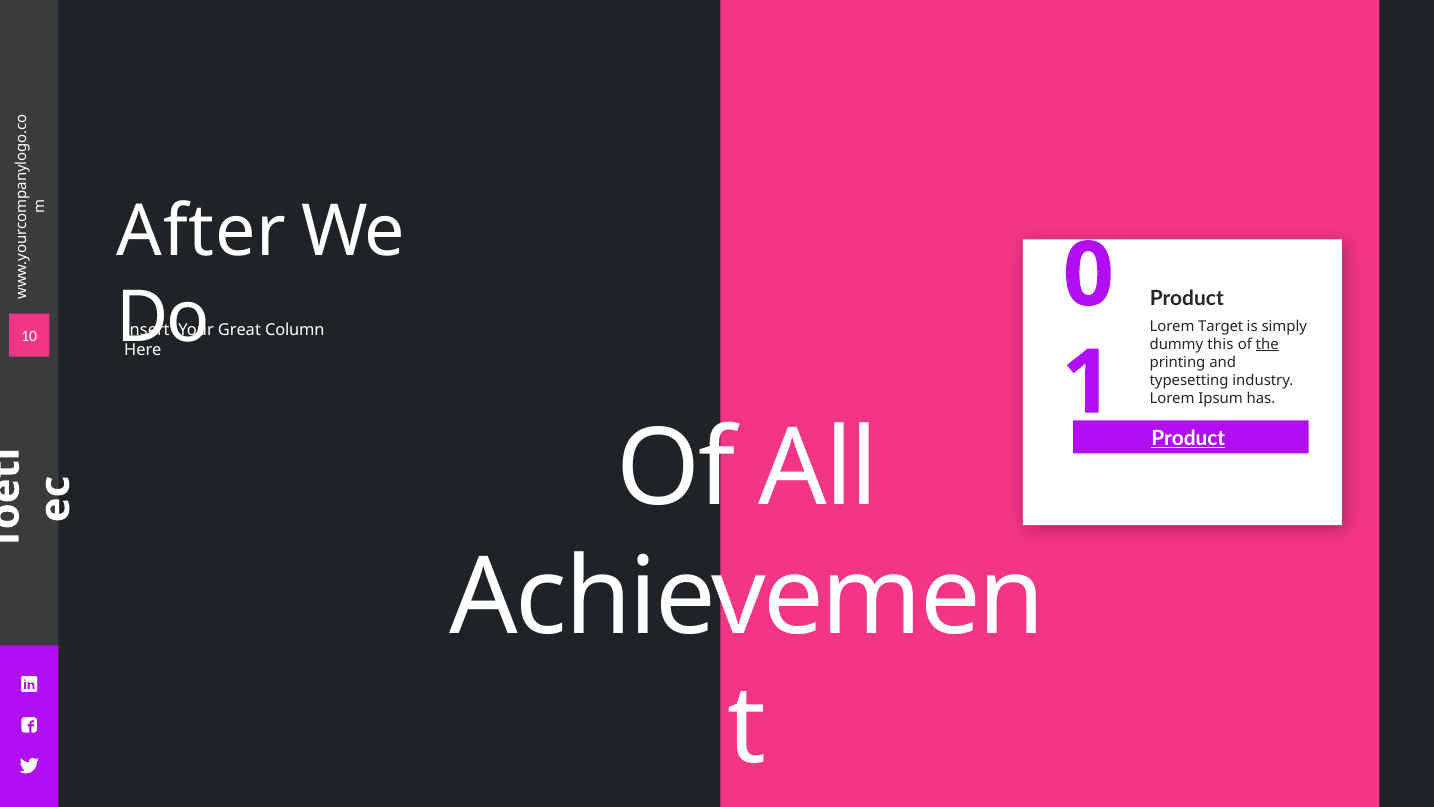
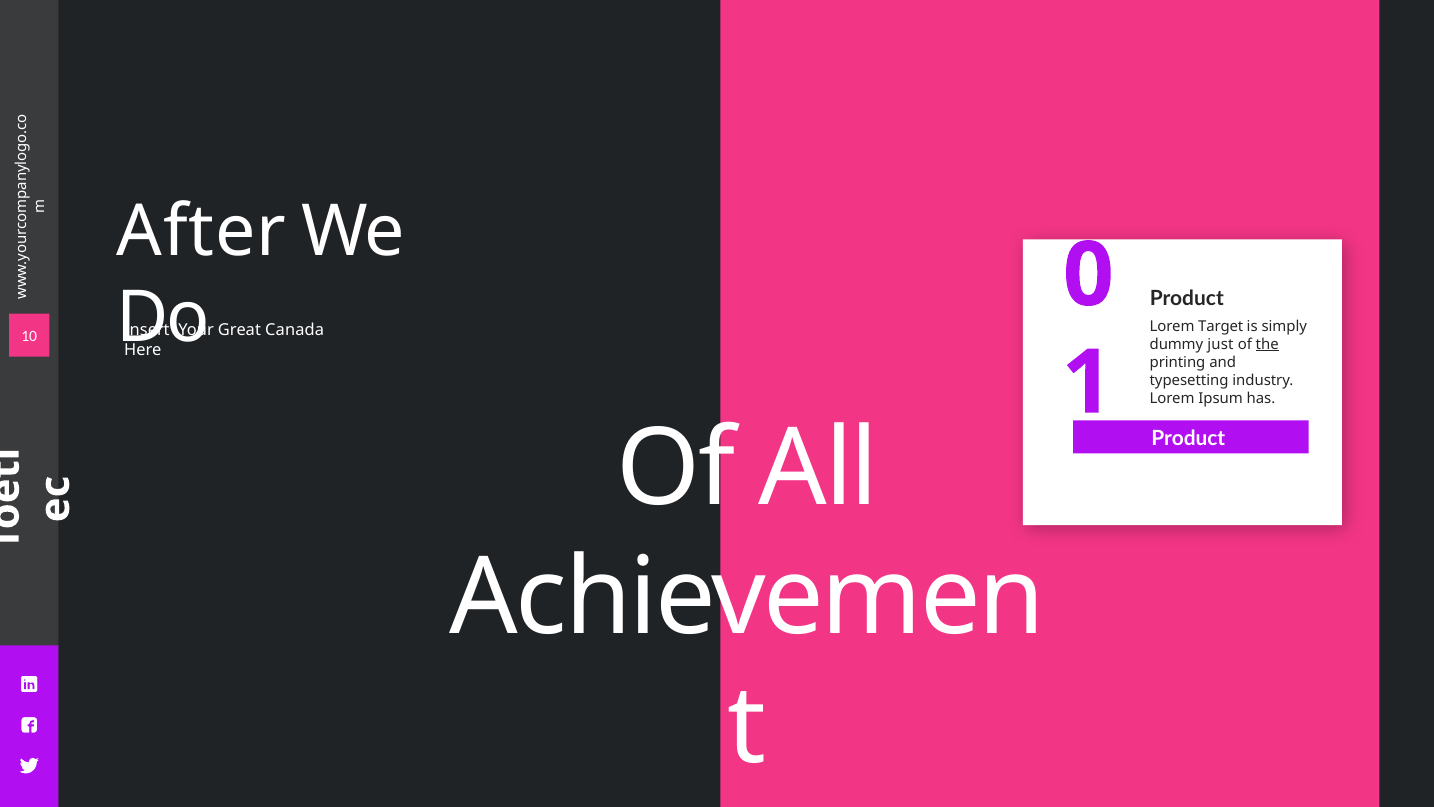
Column: Column -> Canada (295, 330)
this: this -> just (1220, 344)
Product underline: present -> none (1188, 438)
